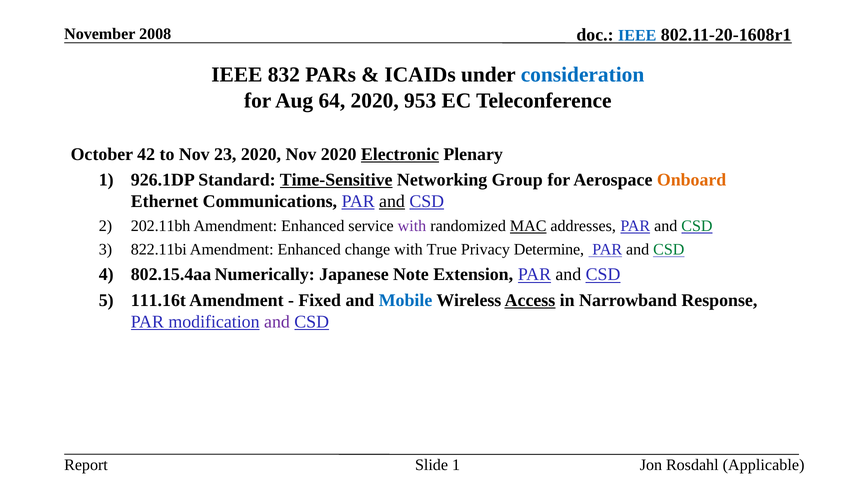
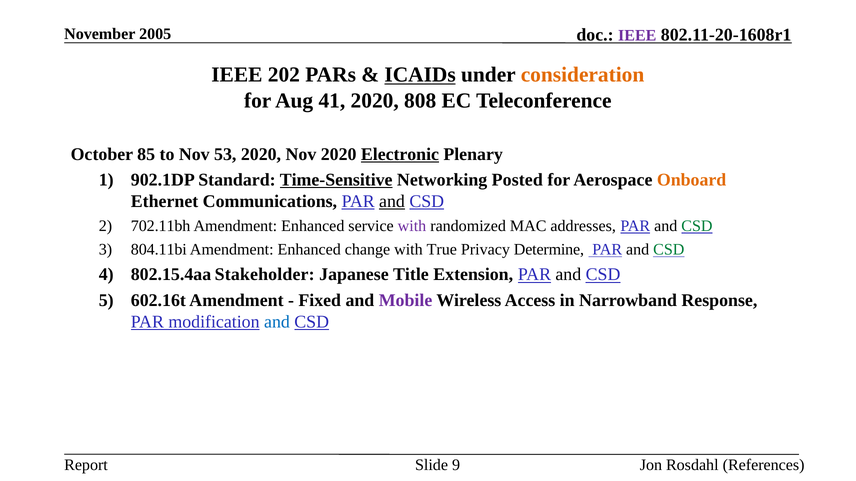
IEEE colour: blue -> purple (637, 35)
2008: 2008 -> 2005 (155, 34)
832: 832 -> 202 (284, 75)
ICAIDs underline: none -> present (420, 75)
consideration colour: blue -> orange (583, 75)
64: 64 -> 41 (332, 101)
953: 953 -> 808 (420, 101)
42: 42 -> 85 (146, 154)
23: 23 -> 53 (225, 154)
926.1DP: 926.1DP -> 902.1DP (163, 180)
Group: Group -> Posted (517, 180)
202.11bh: 202.11bh -> 702.11bh (161, 226)
MAC underline: present -> none (528, 226)
822.11bi: 822.11bi -> 804.11bi (159, 250)
Numerically: Numerically -> Stakeholder (265, 275)
Note: Note -> Title (411, 275)
111.16t: 111.16t -> 602.16t (158, 301)
Mobile colour: blue -> purple (406, 301)
Access underline: present -> none (530, 301)
and colour: purple -> blue (277, 322)
Slide 1: 1 -> 9 (456, 465)
Applicable: Applicable -> References (764, 465)
